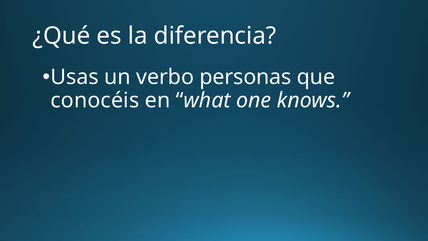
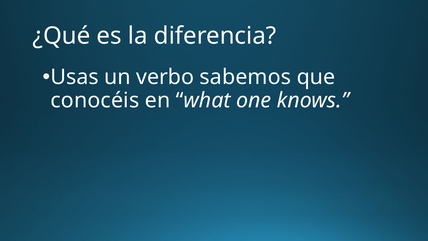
personas: personas -> sabemos (245, 77)
